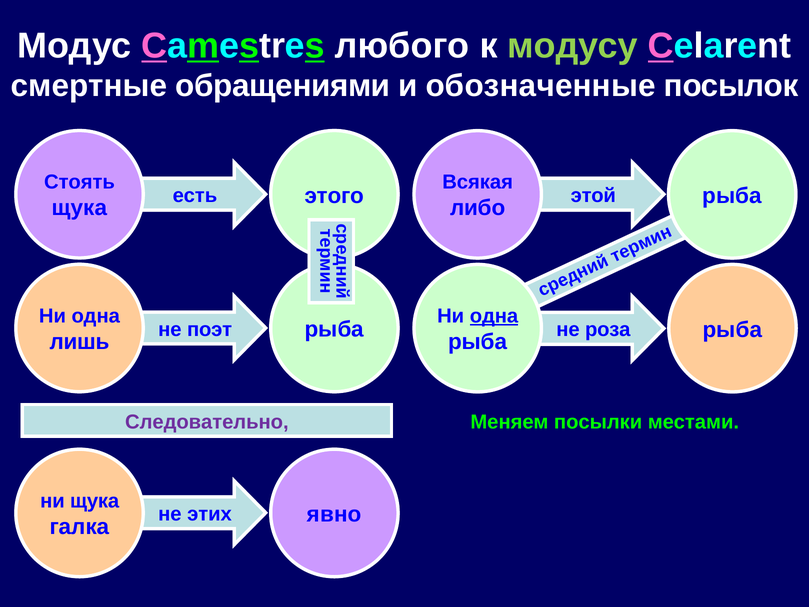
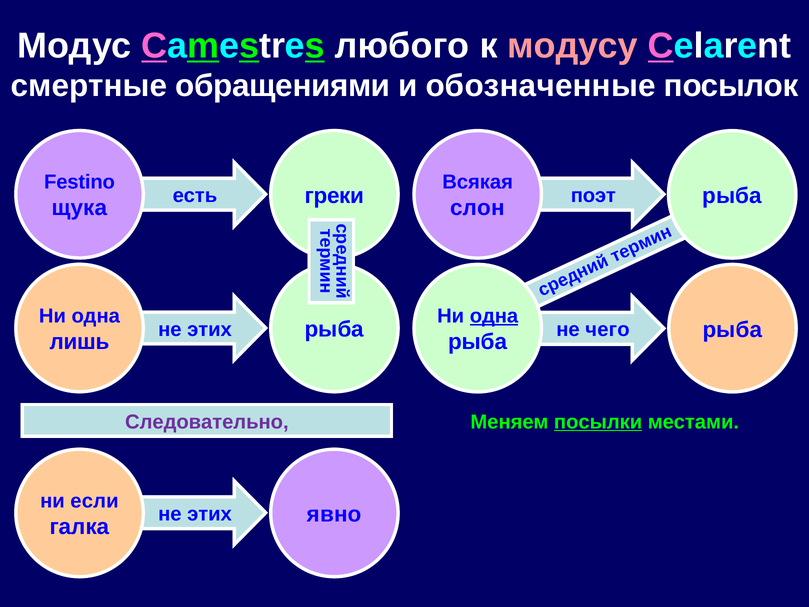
модусу colour: light green -> pink (573, 46)
Стоять: Стоять -> Festino (80, 182)
этого: этого -> греки (334, 196)
этой: этой -> поэт (593, 196)
либо: либо -> слон (478, 208)
поэт: поэт -> этих (209, 329)
роза: роза -> чего (608, 330)
посылки underline: none -> present (598, 422)
ни щука: щука -> если (94, 501)
